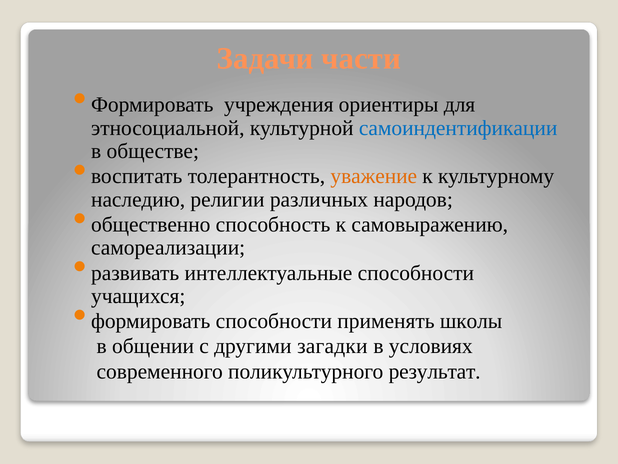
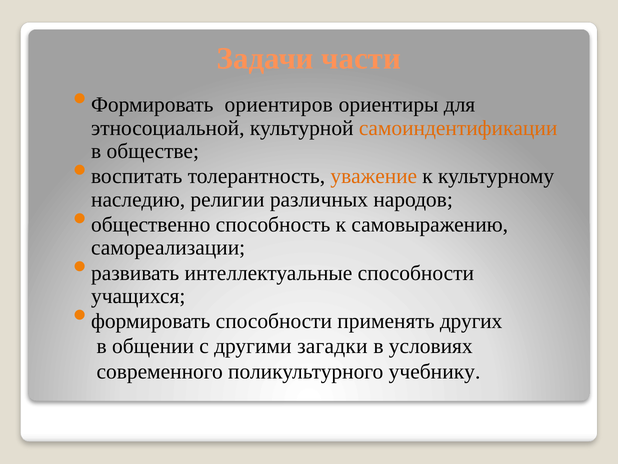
учреждения: учреждения -> ориентиров (279, 105)
самоиндентификации colour: blue -> orange (458, 128)
школы: школы -> других (471, 321)
результат: результат -> учебнику (435, 371)
